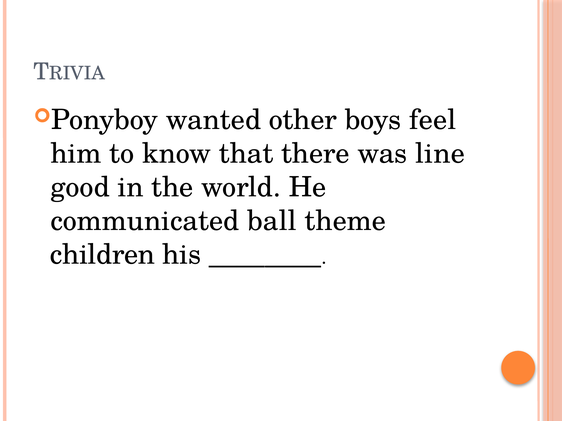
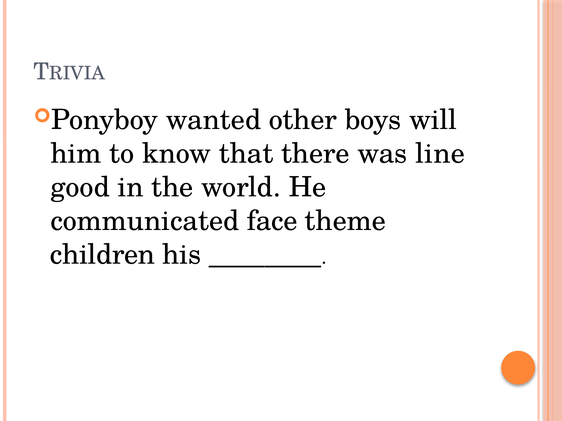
feel: feel -> will (433, 120)
ball: ball -> face (272, 221)
